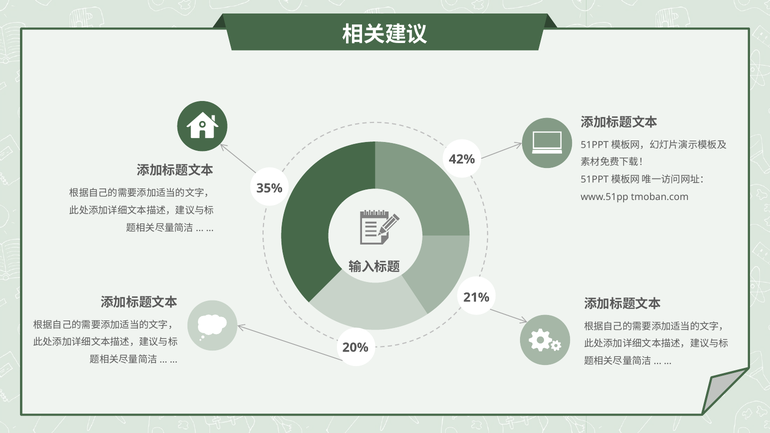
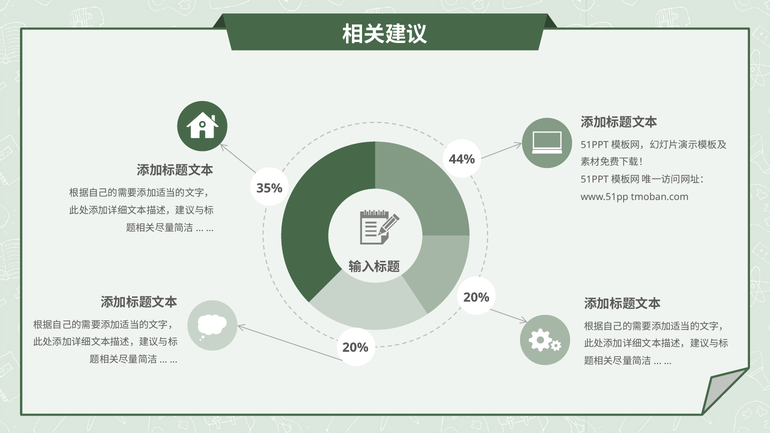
42%: 42% -> 44% (462, 159)
21%: 21% -> 20% (476, 298)
